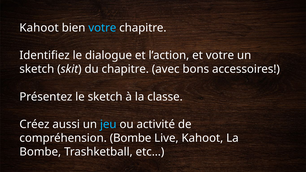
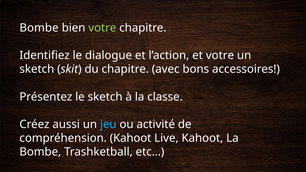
Kahoot: Kahoot -> Bombe (39, 28)
votre colour: light blue -> light green (102, 28)
compréhension Bombe: Bombe -> Kahoot (131, 138)
